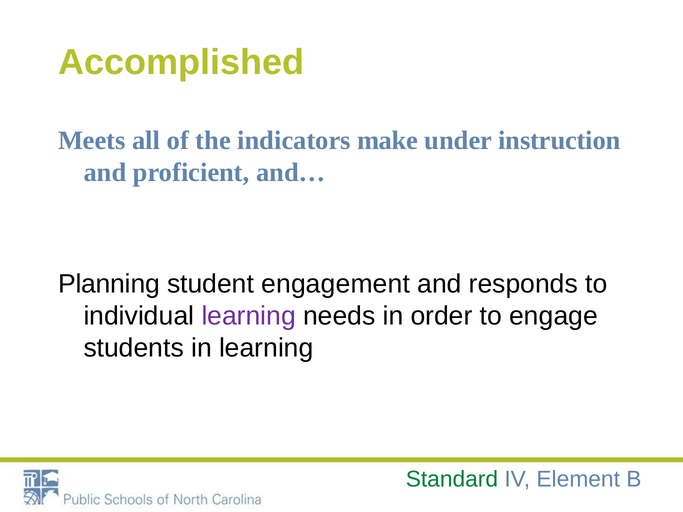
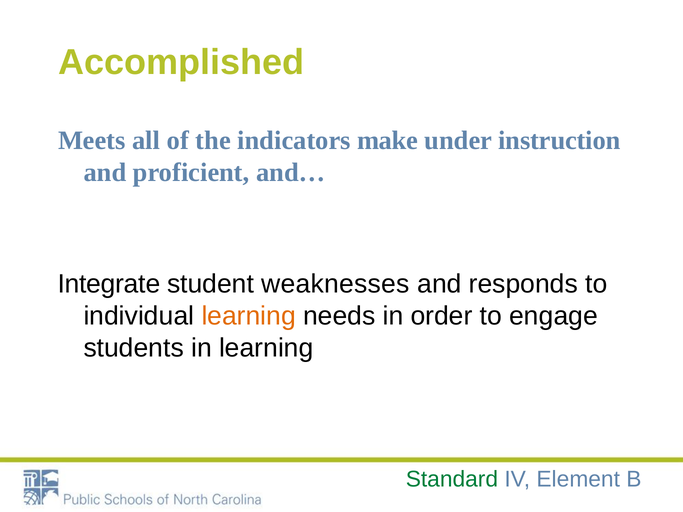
Planning: Planning -> Integrate (109, 284)
engagement: engagement -> weaknesses (335, 284)
learning colour: purple -> orange (249, 316)
